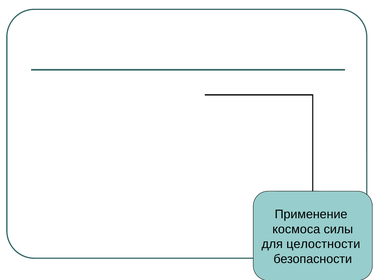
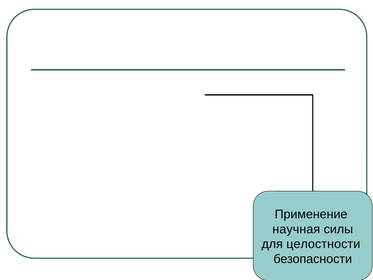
космоса: космоса -> научная (296, 229)
